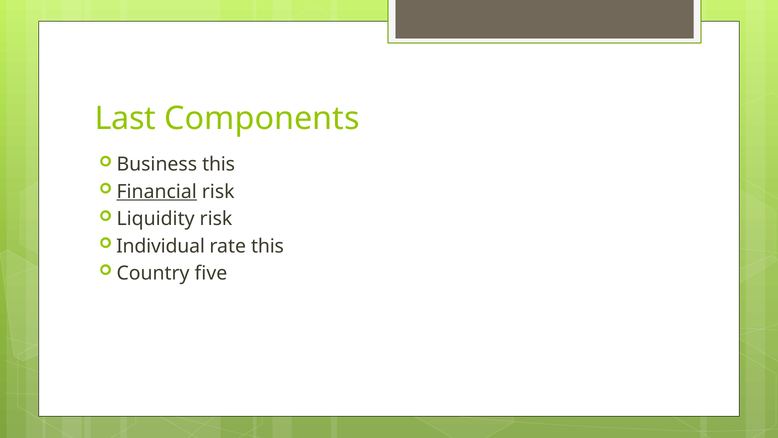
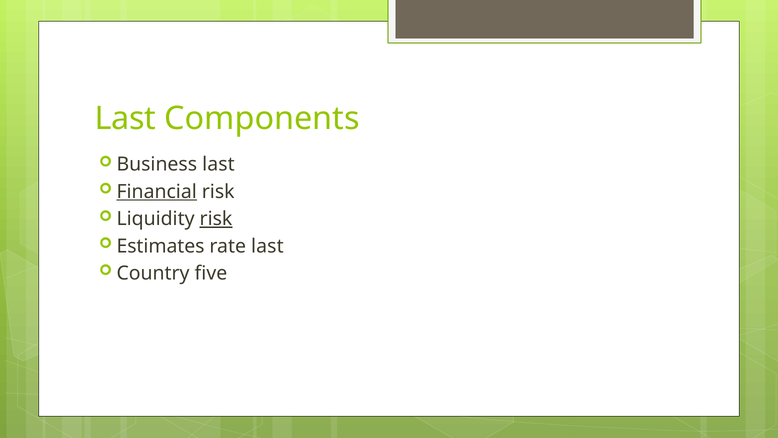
Business this: this -> last (218, 164)
risk underline: none -> present (216, 219)
Individual: Individual -> Estimates (161, 246)
rate this: this -> last (267, 246)
